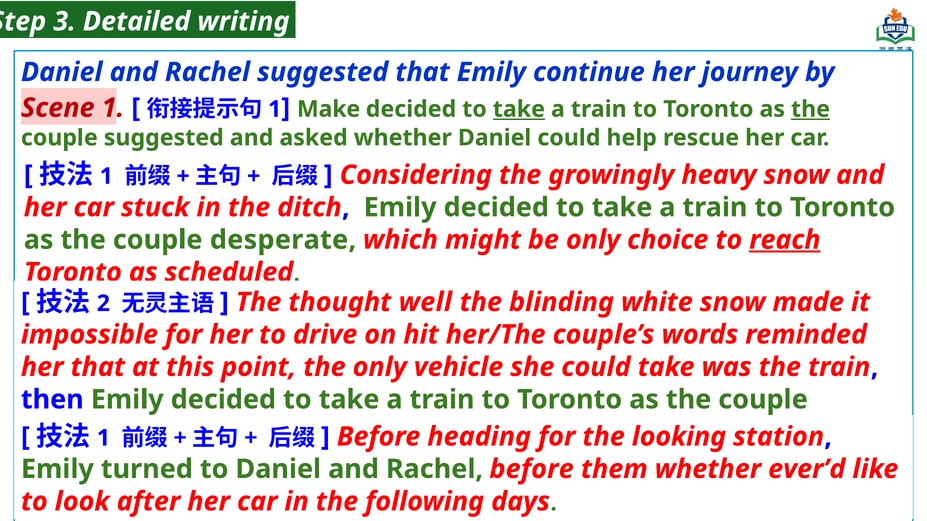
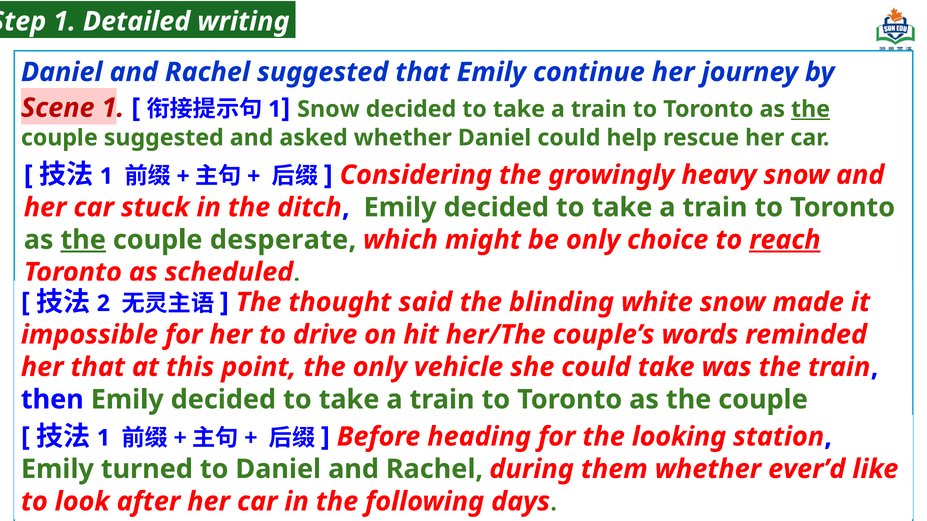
3: 3 -> 1 (65, 22)
1 Make: Make -> Snow (328, 109)
take underline: present -> none (519, 109)
the underline: none -> present (83, 240)
well: well -> said (425, 302)
Rachel before: before -> during (532, 469)
